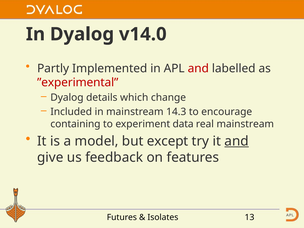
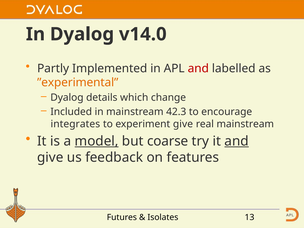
”experimental colour: red -> orange (78, 83)
14.3: 14.3 -> 42.3 (176, 112)
containing: containing -> integrates (75, 124)
experiment data: data -> give (183, 124)
model underline: none -> present (97, 141)
except: except -> coarse (168, 141)
